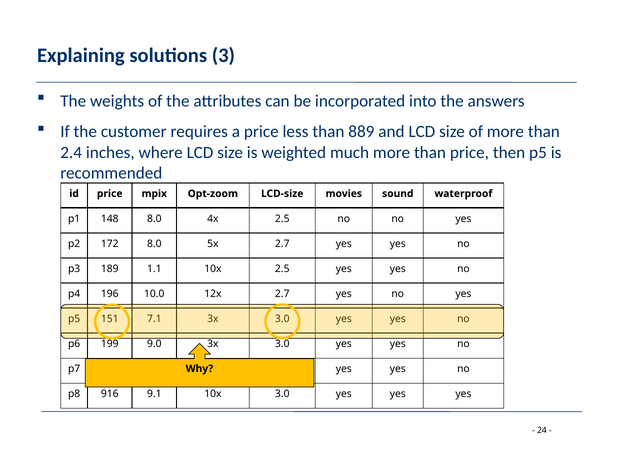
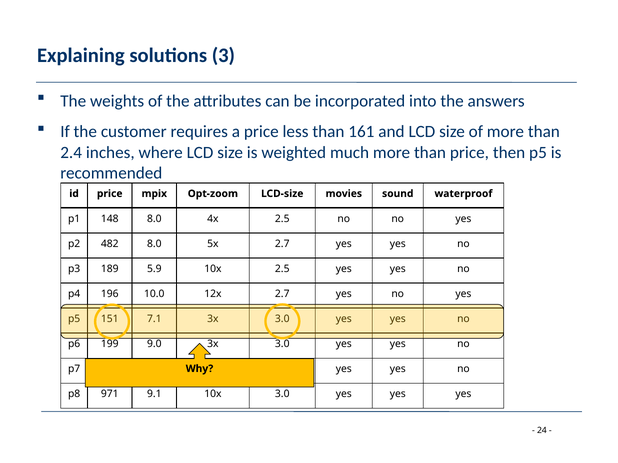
889: 889 -> 161 (361, 132)
172: 172 -> 482 (110, 244)
1.1: 1.1 -> 5.9 (154, 269)
916: 916 -> 971 (110, 394)
